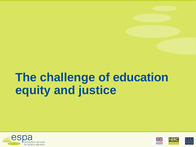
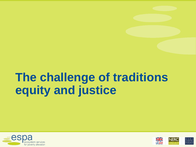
education: education -> traditions (141, 77)
